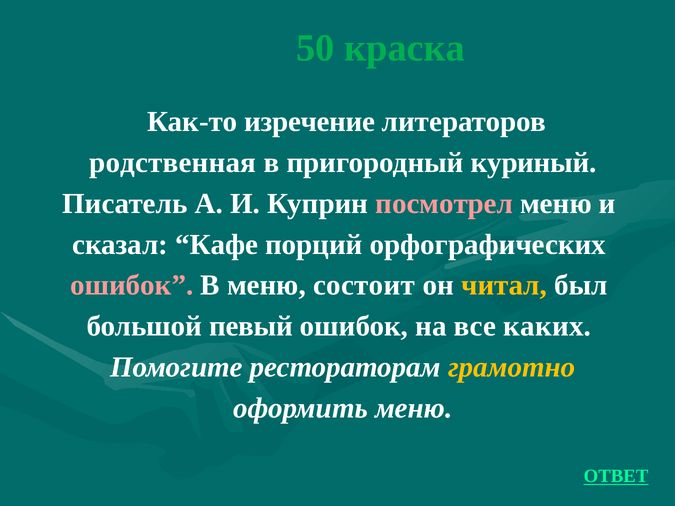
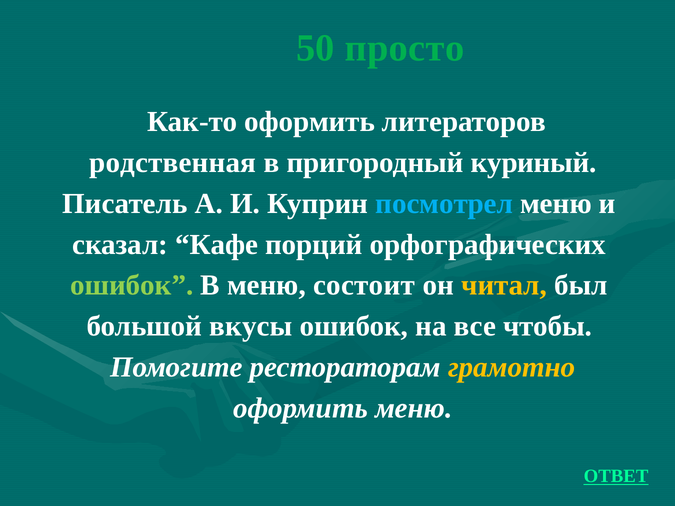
краска: краска -> просто (404, 48)
Как-то изречение: изречение -> оформить (310, 122)
посмотрел colour: pink -> light blue (444, 204)
ошибок colour: pink -> light green (132, 285)
певый: певый -> вкусы (251, 326)
каких: каких -> чтобы (547, 326)
